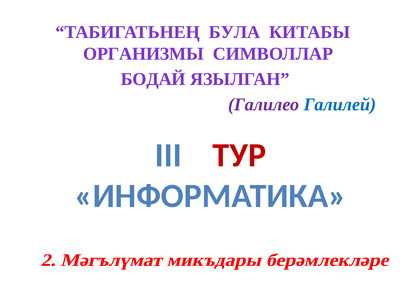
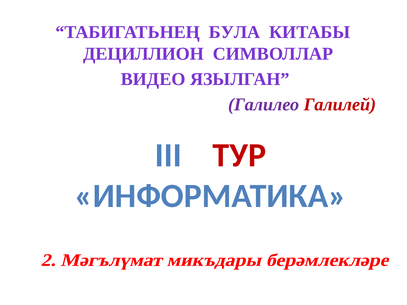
ОРГАНИЗМЫ: ОРГАНИЗМЫ -> ДЕЦИЛЛИОН (144, 54)
БОДАЙ: БОДАЙ -> ВИДЕО (153, 79)
Галилей colour: blue -> red (340, 105)
